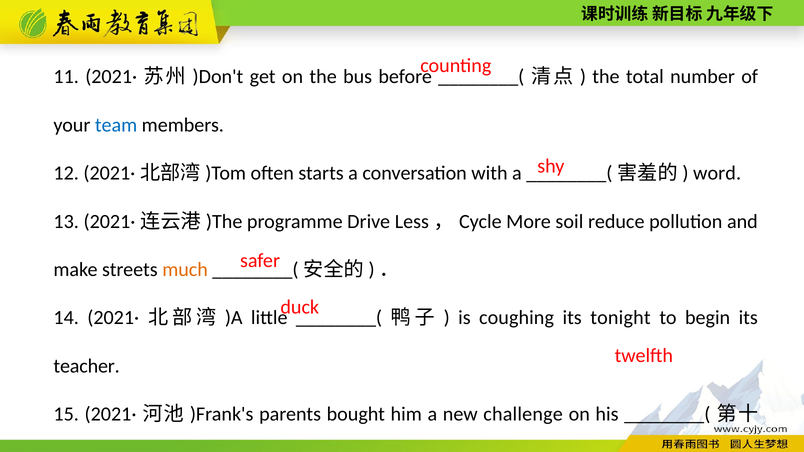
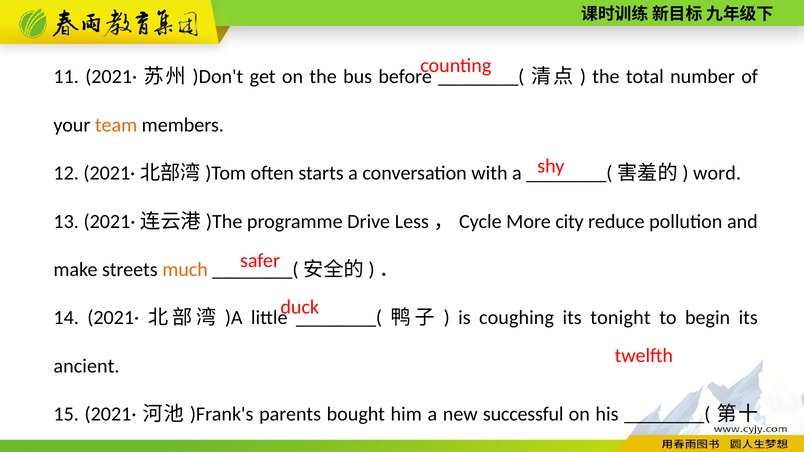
team colour: blue -> orange (116, 125)
soil: soil -> city (570, 222)
teacher: teacher -> ancient (86, 366)
challenge: challenge -> successful (523, 414)
